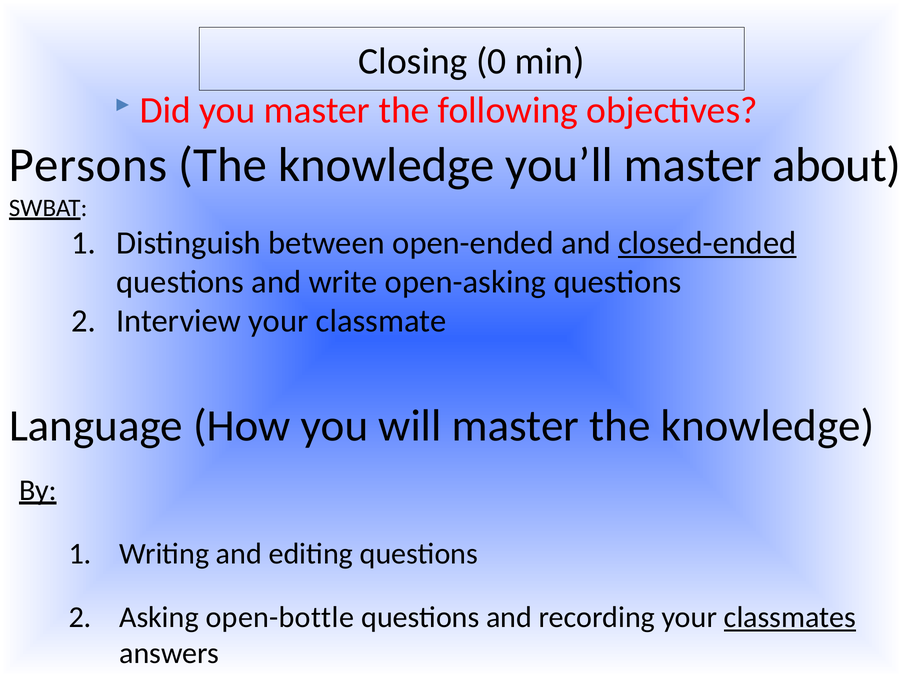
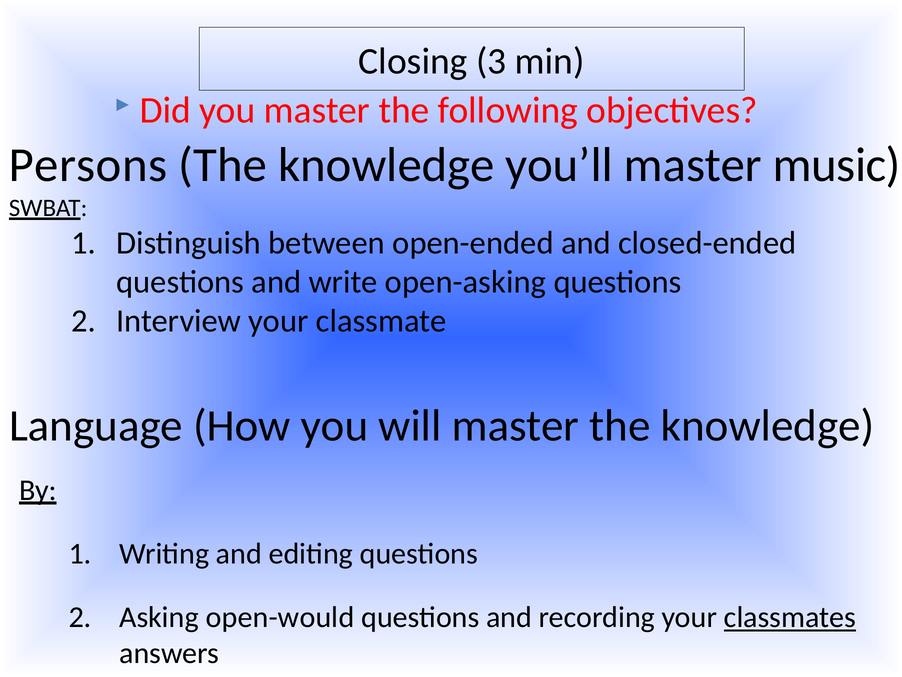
0: 0 -> 3 (491, 61)
about: about -> music (837, 165)
closed-ended underline: present -> none (707, 243)
open-bottle: open-bottle -> open-would (280, 617)
